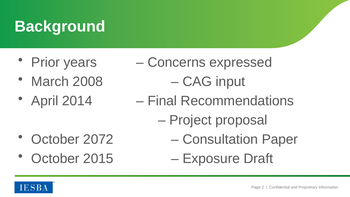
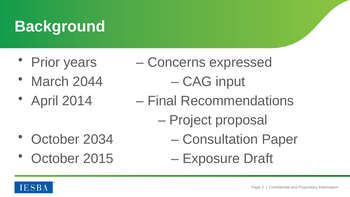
2008: 2008 -> 2044 (88, 82)
2072: 2072 -> 2034 (98, 139)
